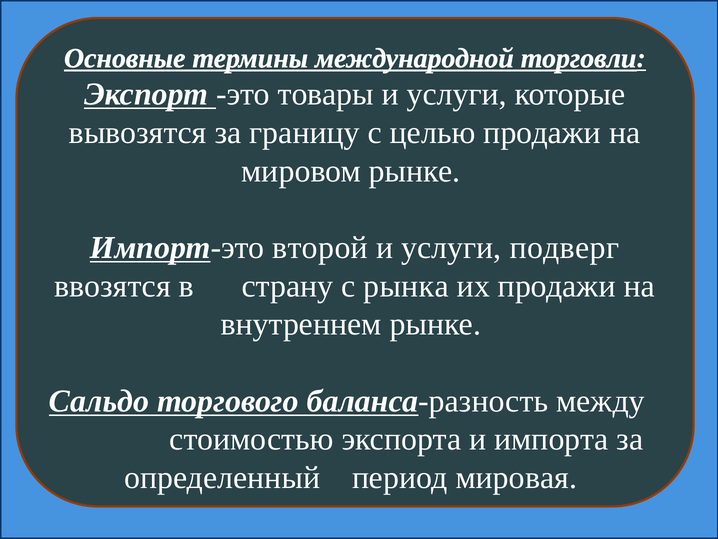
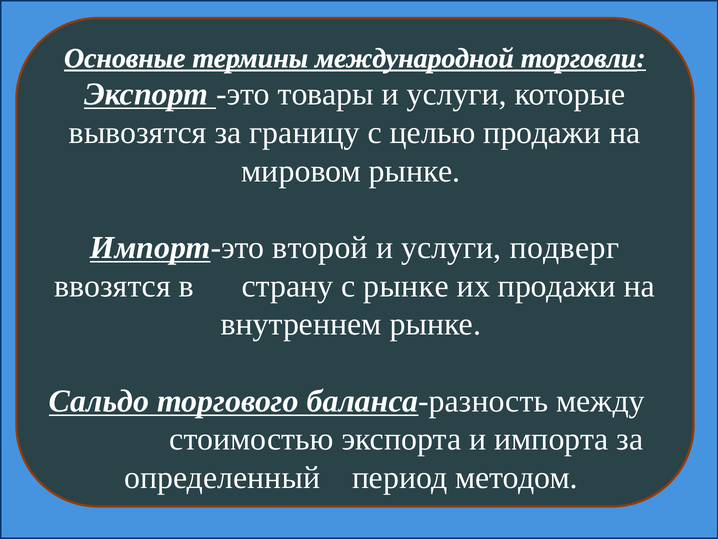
с рынка: рынка -> рынке (406, 286)
мировая: мировая -> методом (517, 477)
